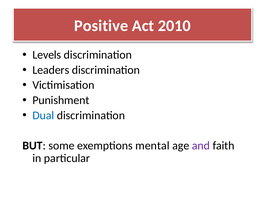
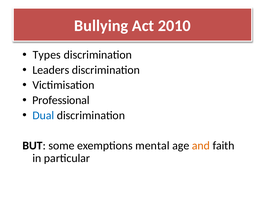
Positive: Positive -> Bullying (101, 26)
Levels: Levels -> Types (47, 55)
Punishment: Punishment -> Professional (61, 100)
and colour: purple -> orange (201, 145)
